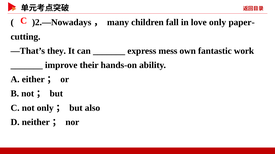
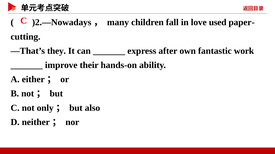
love only: only -> used (218, 22)
mess: mess -> after (168, 51)
